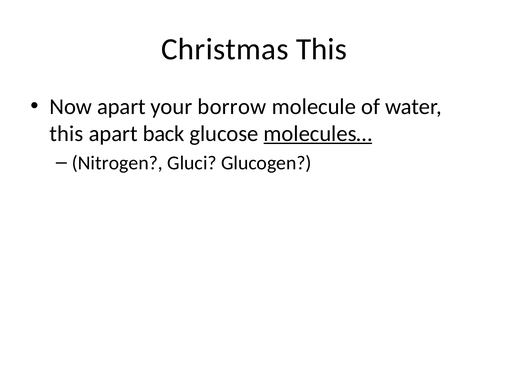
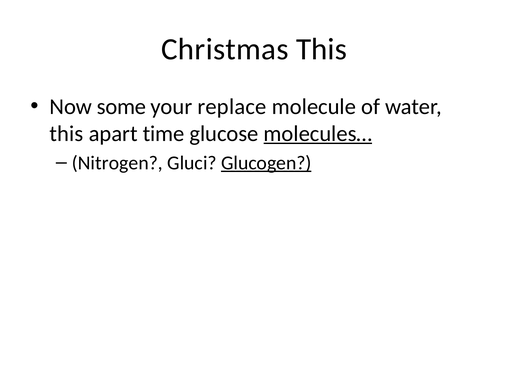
Now apart: apart -> some (121, 107)
borrow: borrow -> replace (232, 107)
back: back -> time (164, 134)
Glucogen underline: none -> present (266, 163)
